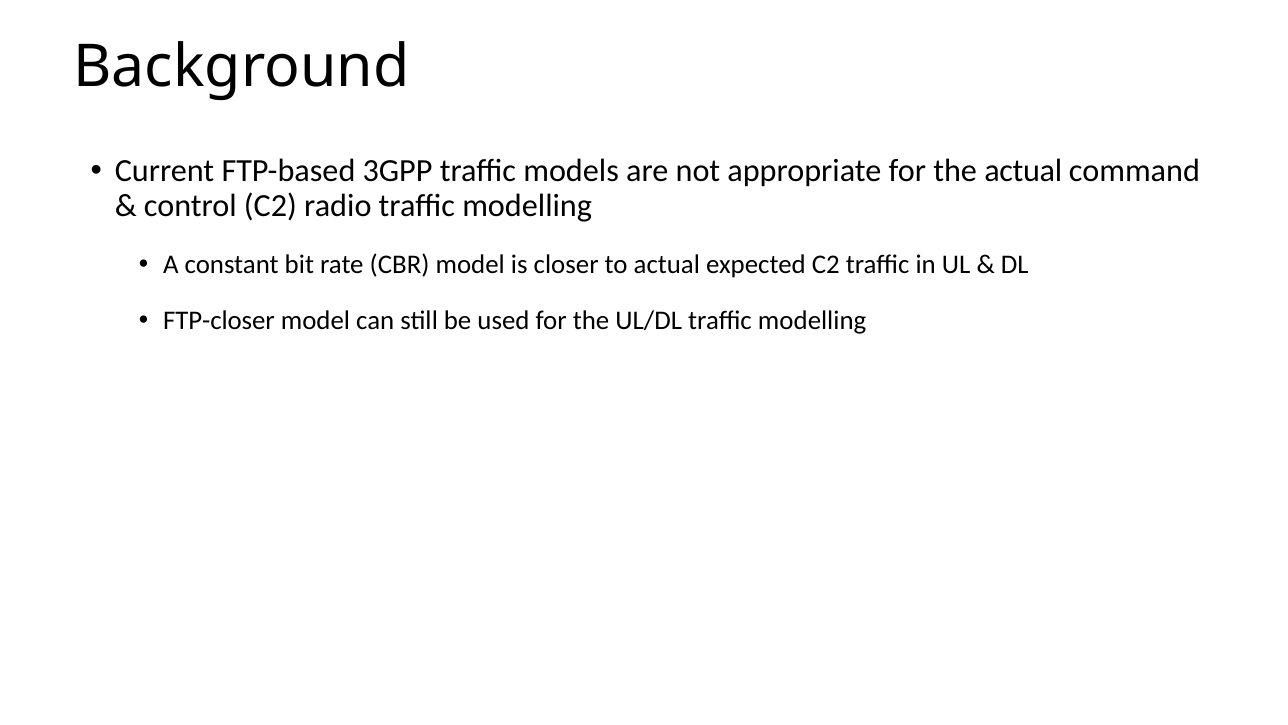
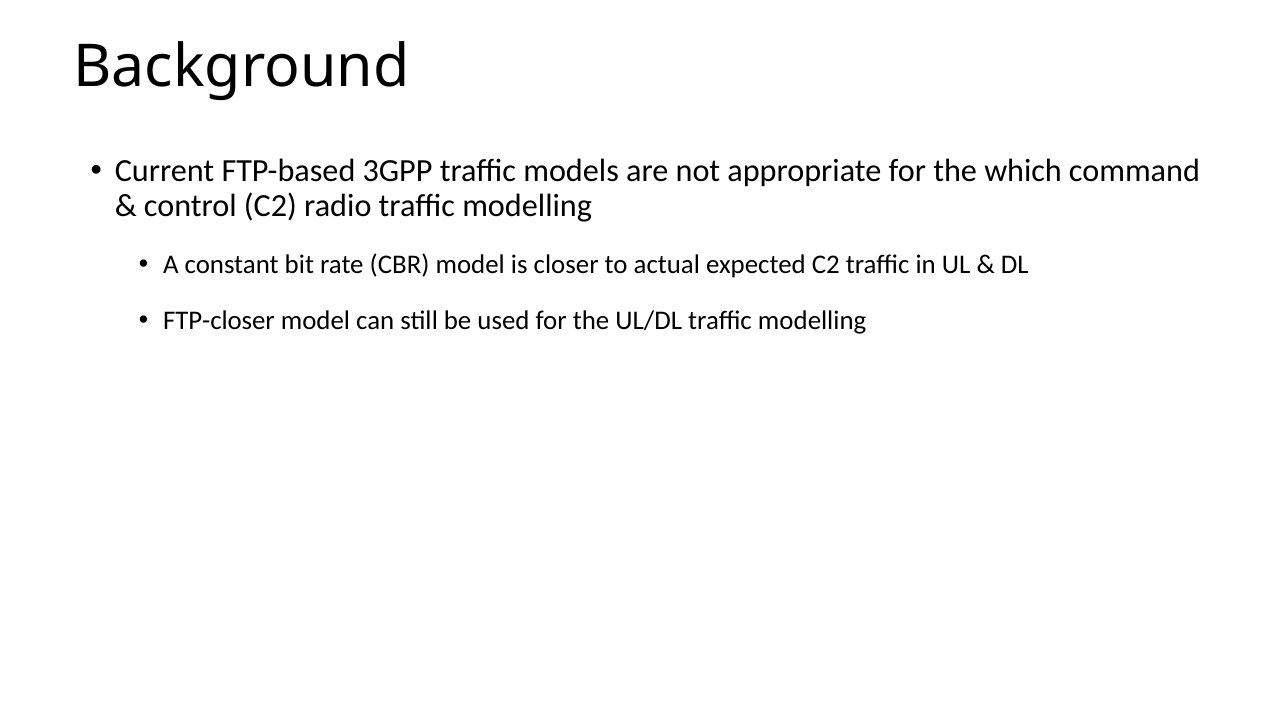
the actual: actual -> which (1023, 171)
